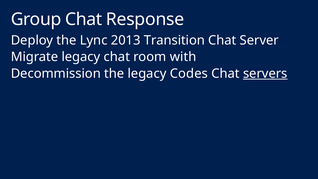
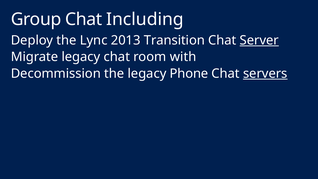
Response: Response -> Including (145, 19)
Server underline: none -> present (259, 40)
Codes: Codes -> Phone (189, 74)
